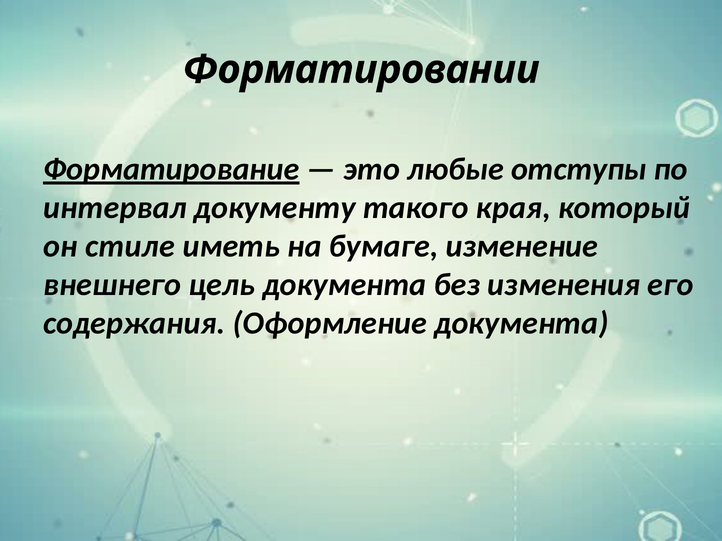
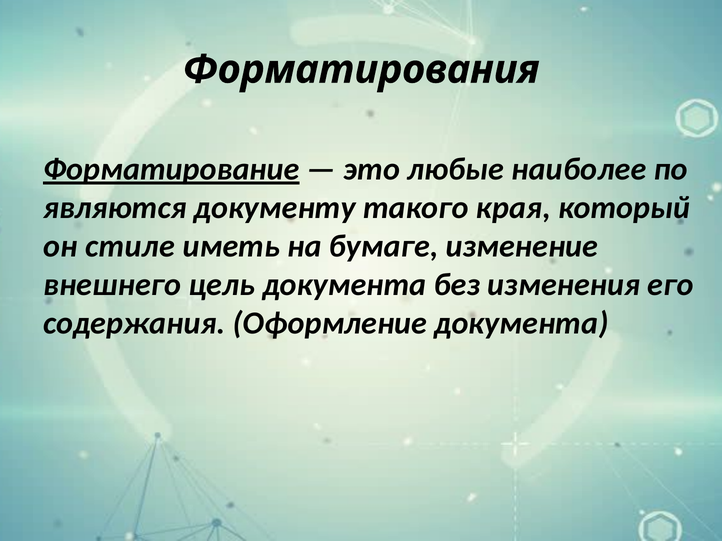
Форматировании: Форматировании -> Форматирования (361, 70)
отступы: отступы -> наиболее (579, 169)
интервал: интервал -> являются (115, 208)
